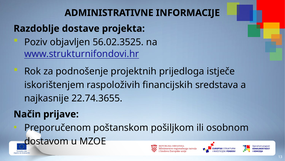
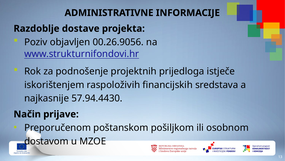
56.02.3525: 56.02.3525 -> 00.26.9056 (118, 42)
22.74.3655: 22.74.3655 -> 57.94.4430 (97, 98)
